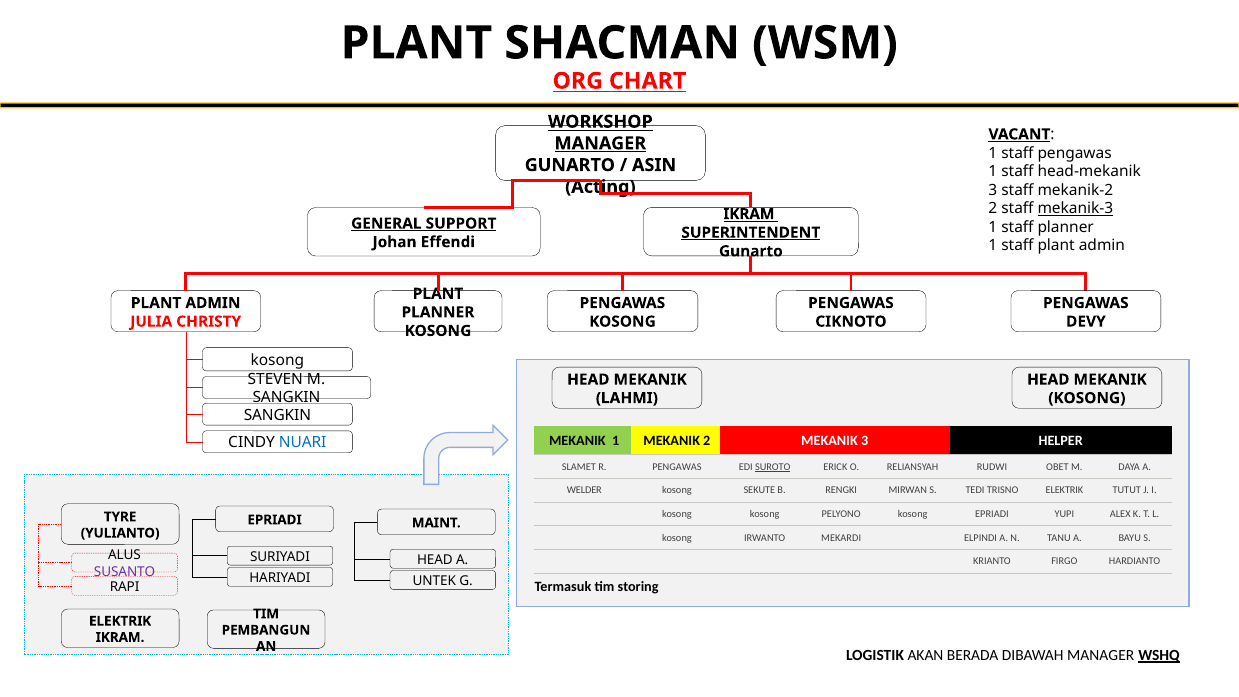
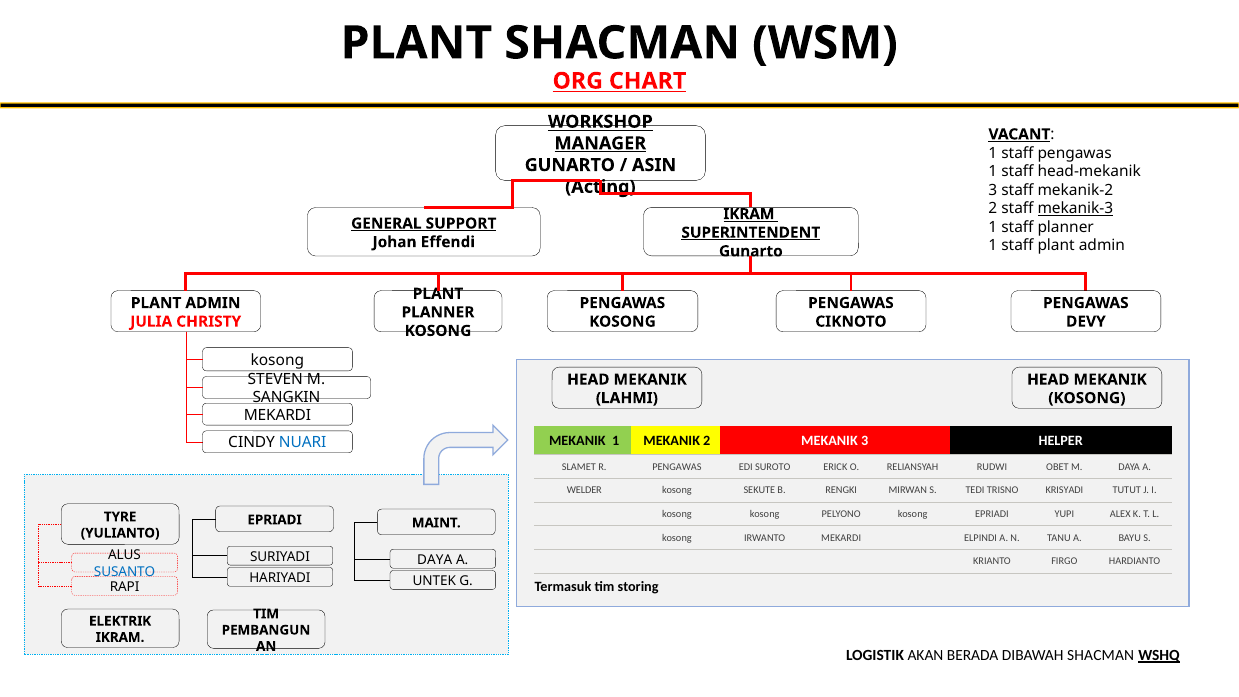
SANGKIN: SANGKIN -> MEKARDI (277, 415)
SUROTO underline: present -> none (773, 467)
TRISNO ELEKTRIK: ELEKTRIK -> KRISYADI (1064, 490)
HEAD: HEAD -> DAYA (435, 560)
SUSANTO colour: purple -> blue (125, 572)
DIBAWAH MANAGER: MANAGER -> SHACMAN (1101, 655)
